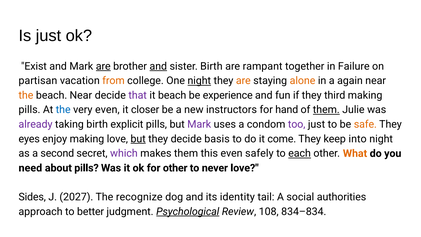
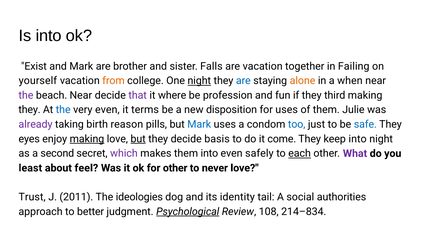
Is just: just -> into (49, 36)
are underline: present -> none (103, 66)
and underline: present -> none (158, 66)
sister Birth: Birth -> Falls (211, 66)
are rampant: rampant -> vacation (263, 66)
Failure: Failure -> Failing (354, 66)
partisan: partisan -> yourself (38, 81)
are colour: orange -> blue (243, 81)
again: again -> when (350, 81)
the colour: orange -> purple (26, 95)
it beach: beach -> where (172, 95)
experience: experience -> profession (228, 95)
pills: pills -> they (30, 110)
closer: closer -> terms (145, 110)
instructors: instructors -> disposition (232, 110)
for hand: hand -> uses (287, 110)
them underline: present -> none (326, 110)
explicit: explicit -> reason (127, 124)
Mark colour: purple -> blue (199, 124)
too colour: purple -> blue (297, 124)
safe colour: orange -> blue (365, 124)
making underline: none -> present (87, 139)
them this: this -> into (209, 153)
What colour: orange -> purple (355, 153)
need: need -> least (30, 168)
about pills: pills -> feel (86, 168)
Sides: Sides -> Trust (32, 197)
2027: 2027 -> 2011 (76, 197)
recognize: recognize -> ideologies (139, 197)
834–834: 834–834 -> 214–834 (304, 211)
